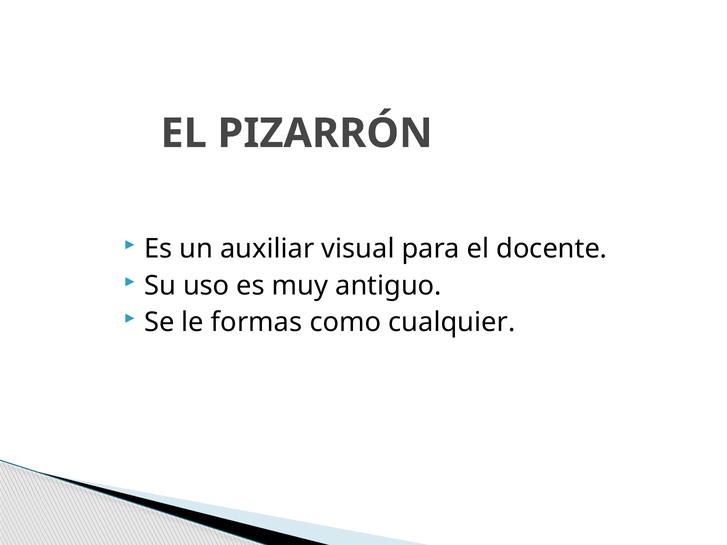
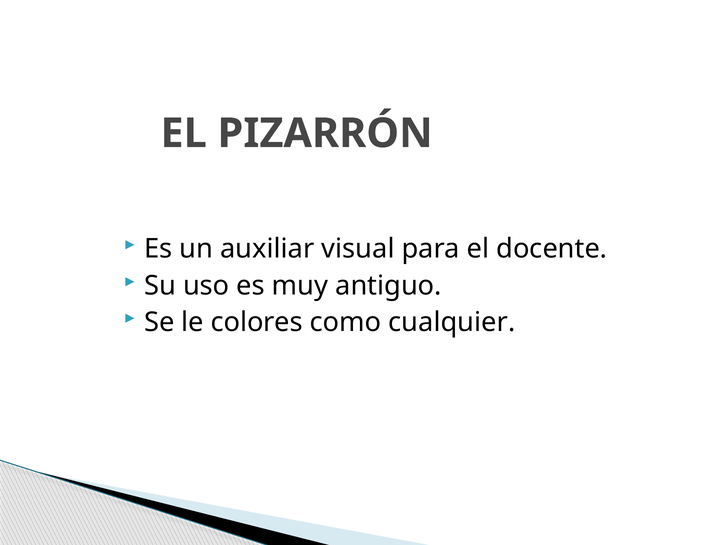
formas: formas -> colores (257, 323)
